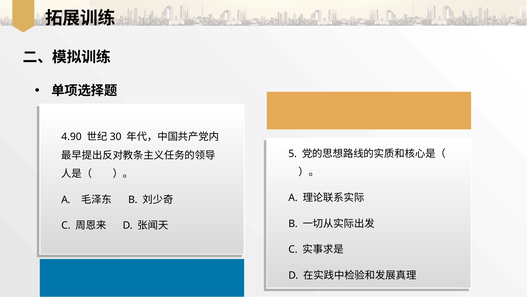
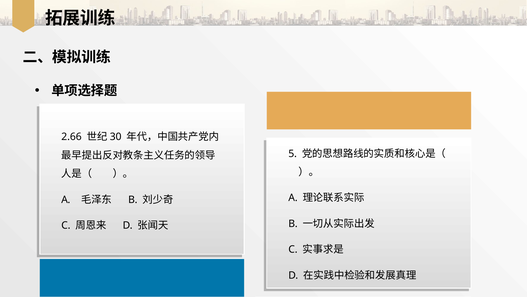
4.90: 4.90 -> 2.66 (72, 137)
